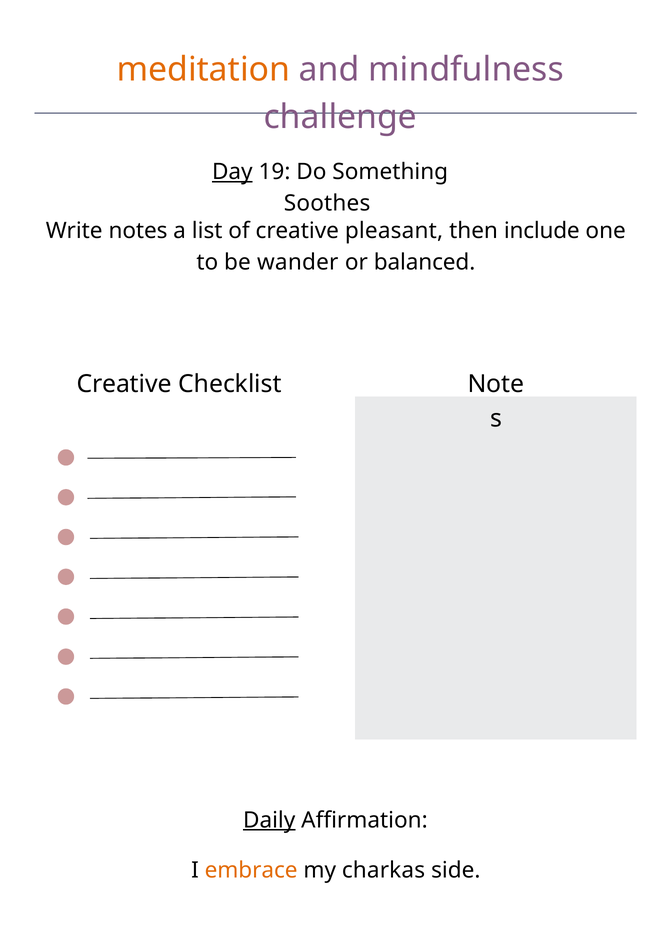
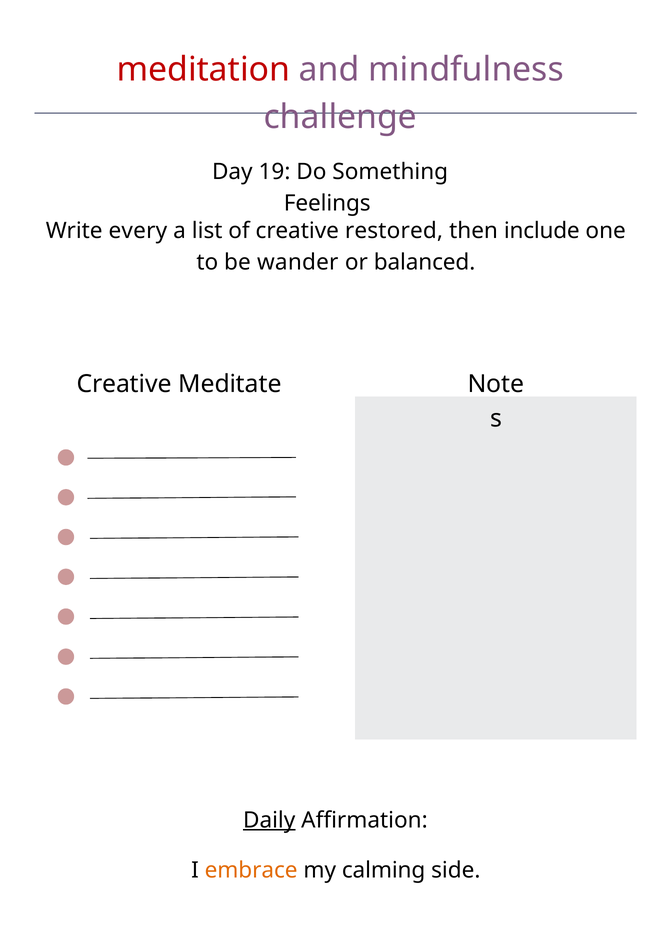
meditation colour: orange -> red (203, 69)
Day underline: present -> none (232, 172)
Soothes: Soothes -> Feelings (327, 203)
notes: notes -> every (138, 231)
pleasant: pleasant -> restored (394, 231)
Checklist: Checklist -> Meditate (230, 384)
charkas: charkas -> calming (384, 870)
